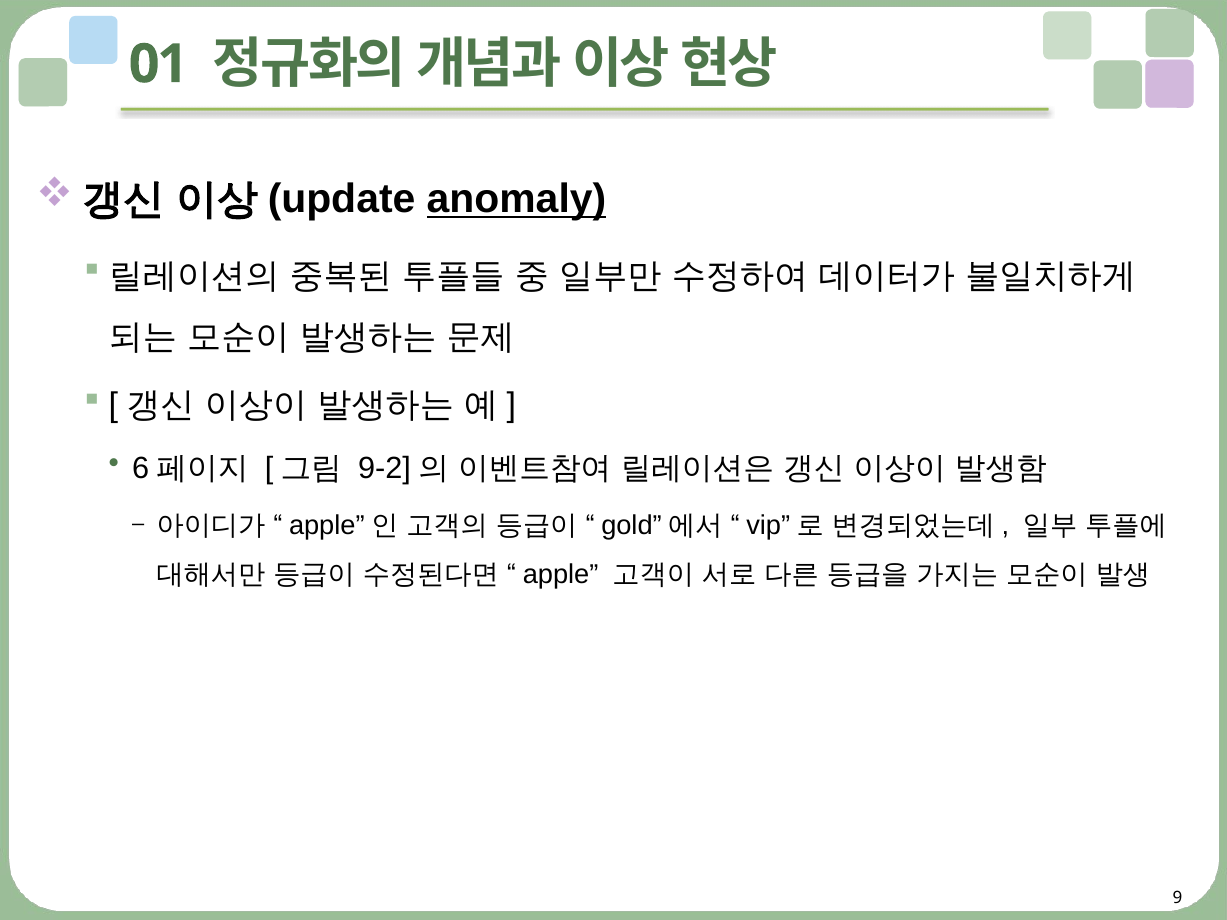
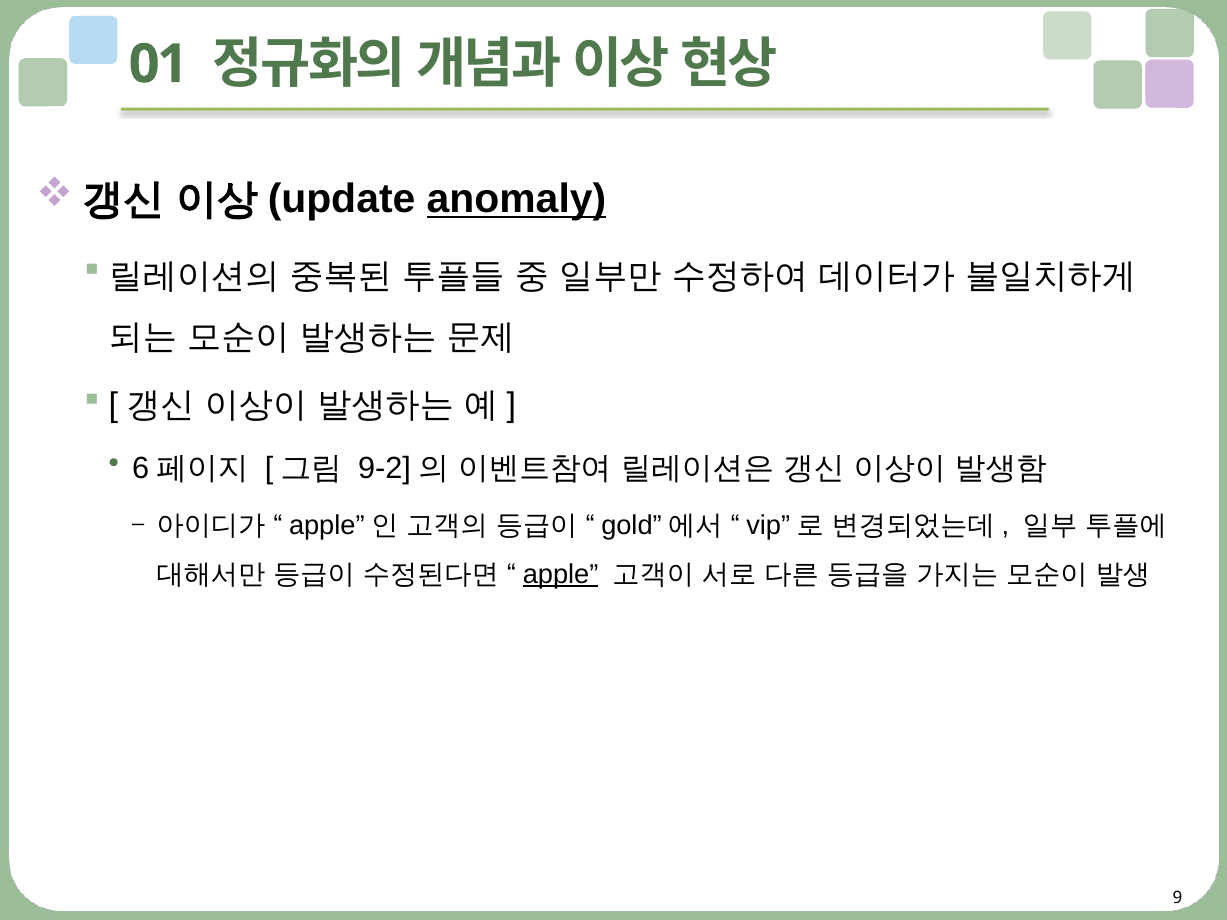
apple underline: none -> present (561, 574)
